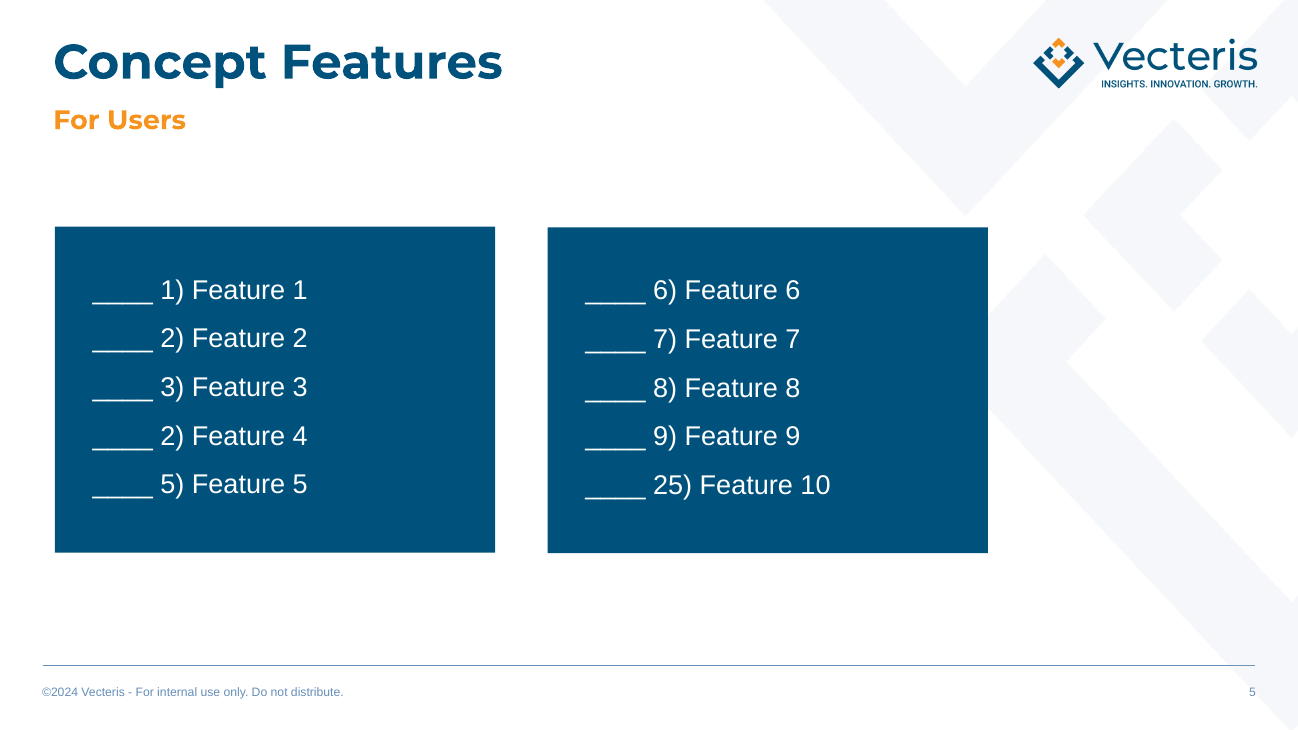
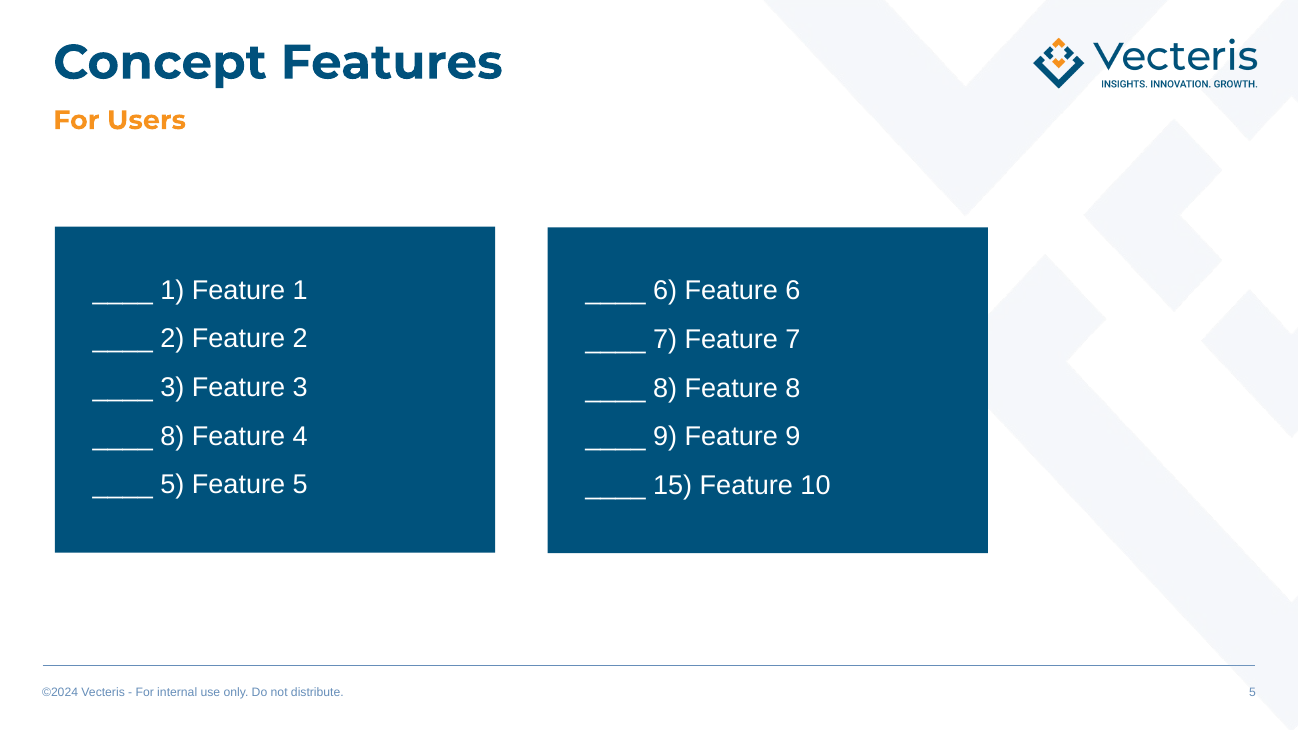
2: 2 -> 8 (172, 436)
25: 25 -> 15 (673, 486)
